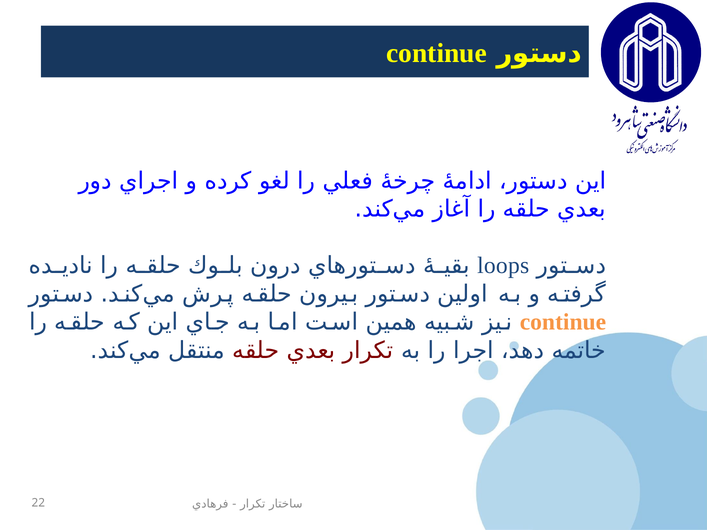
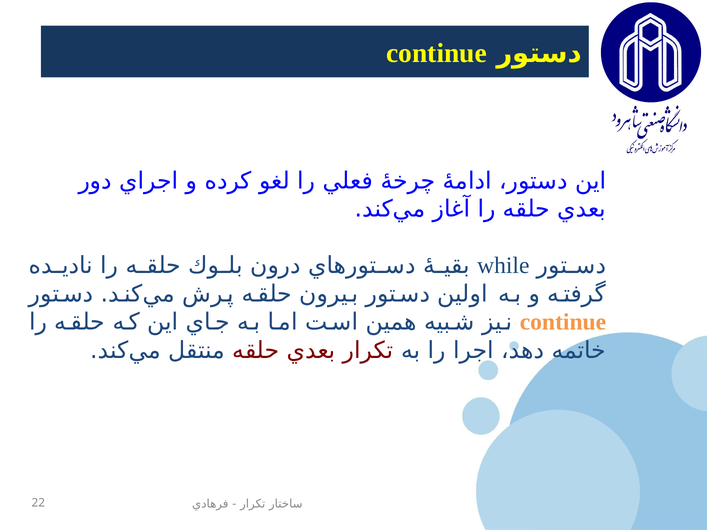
loops: loops -> while (503, 266)
